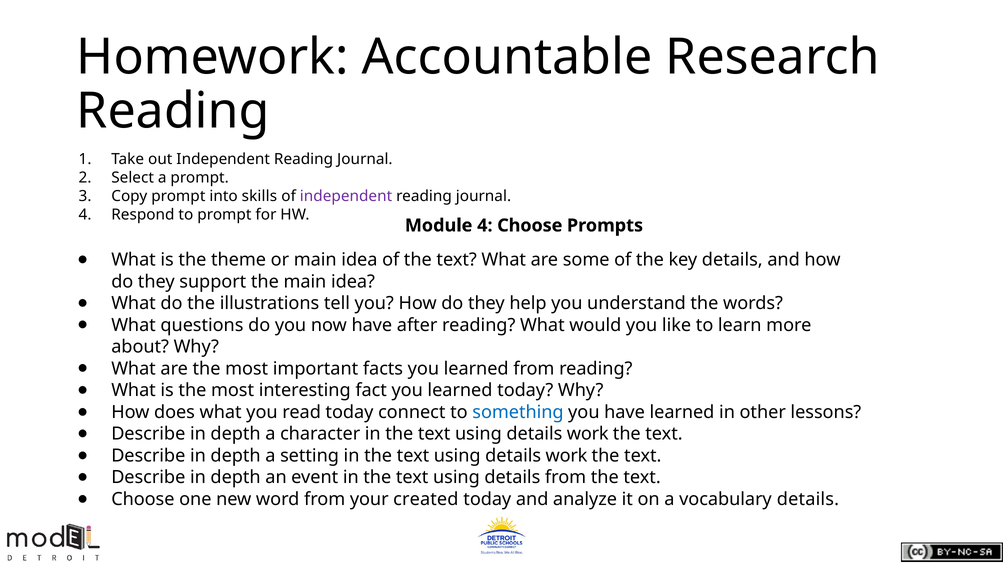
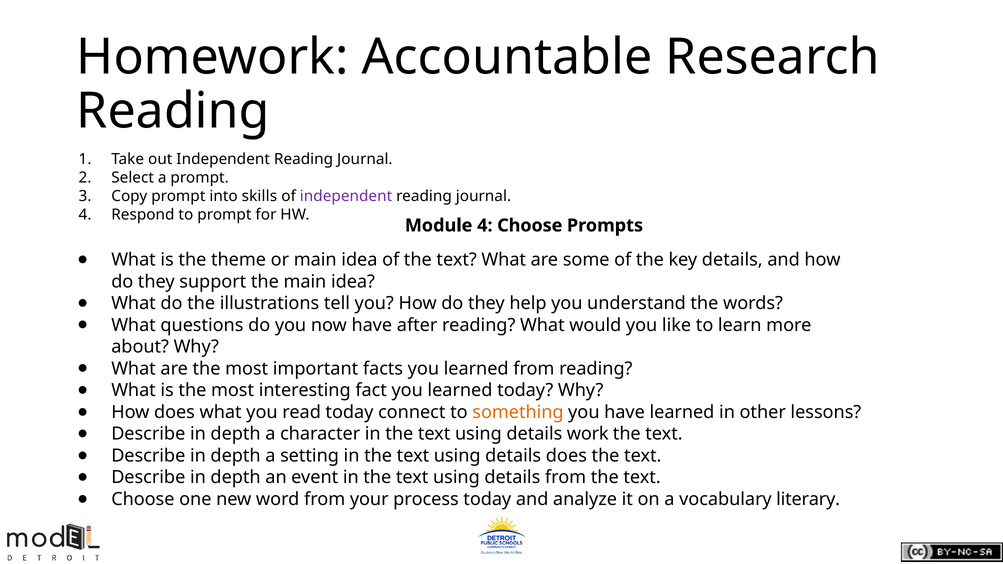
something colour: blue -> orange (518, 412)
work: work -> does (566, 456)
created: created -> process (426, 499)
vocabulary details: details -> literary (808, 499)
